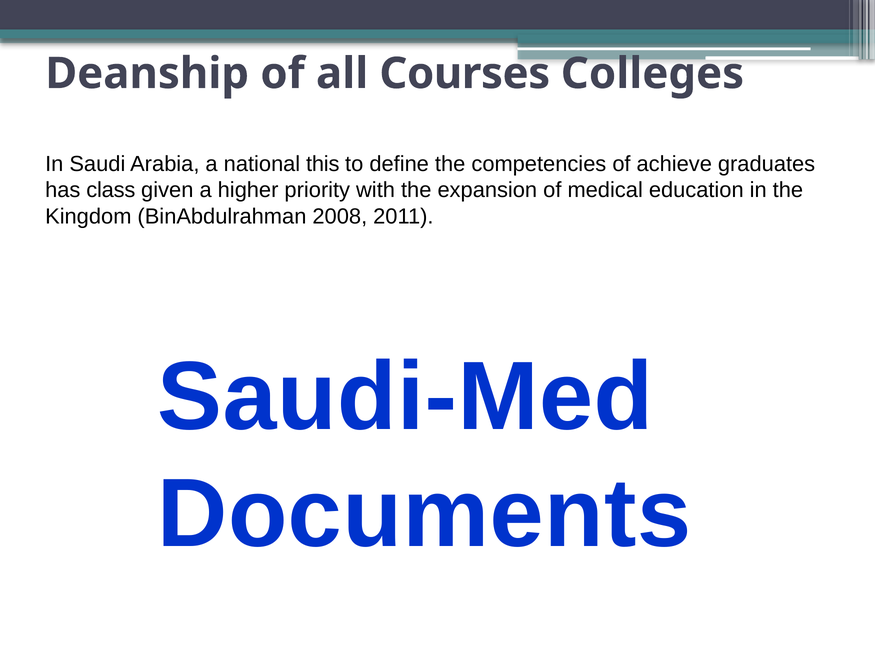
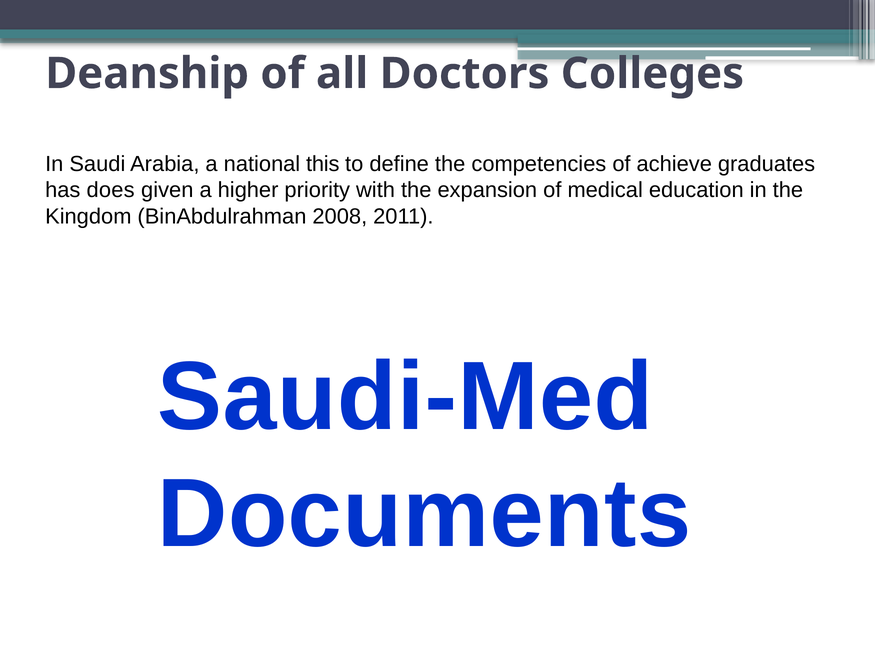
Courses: Courses -> Doctors (465, 74)
class: class -> does (111, 190)
